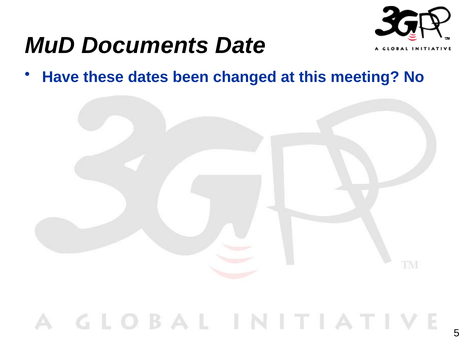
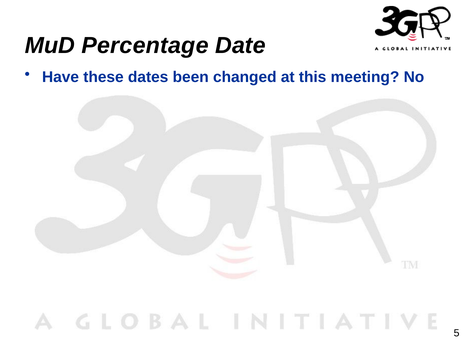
Documents: Documents -> Percentage (145, 46)
